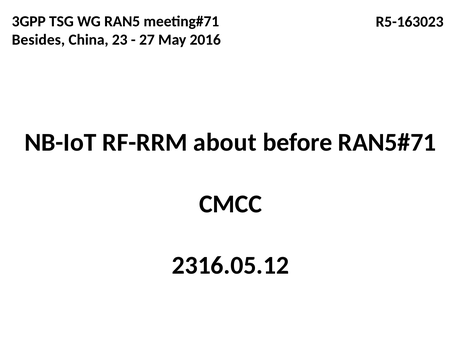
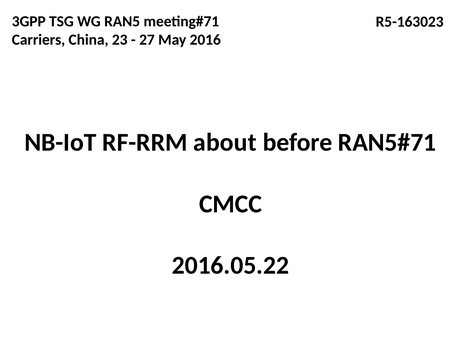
Besides: Besides -> Carriers (38, 40)
2316.05.12: 2316.05.12 -> 2016.05.22 (230, 265)
